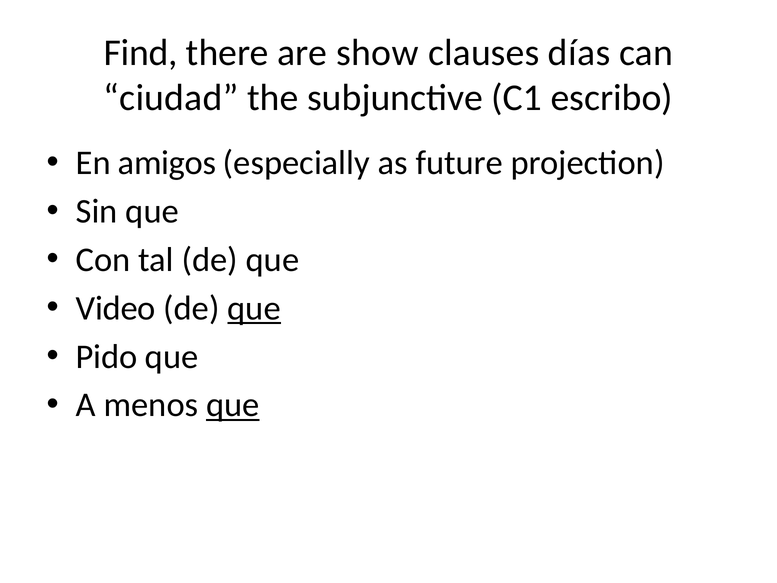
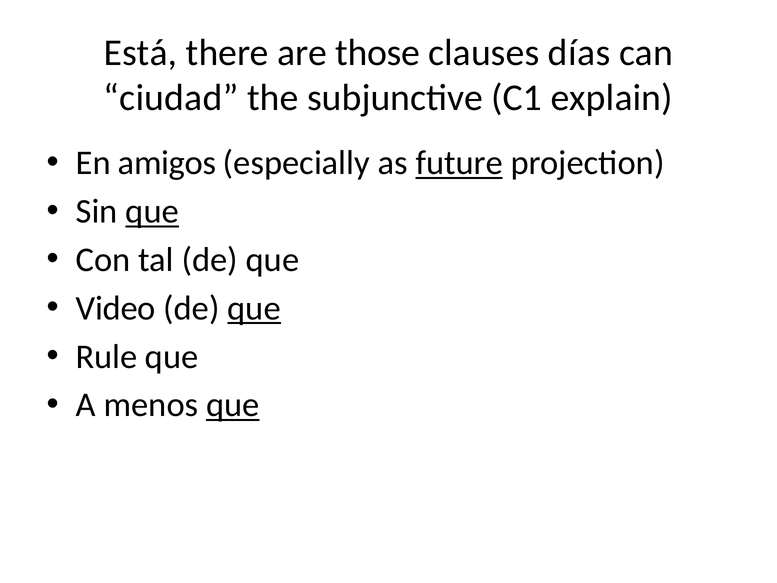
Find: Find -> Está (140, 53)
show: show -> those (378, 53)
escribo: escribo -> explain (612, 98)
future underline: none -> present (459, 163)
que underline: none -> present (152, 211)
Pido: Pido -> Rule (107, 356)
